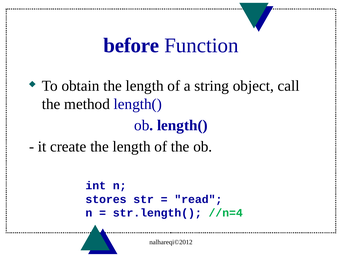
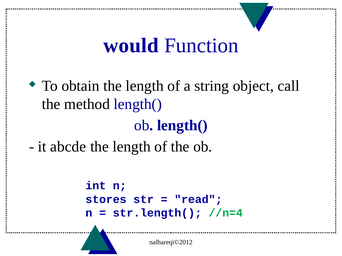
before: before -> would (131, 46)
create: create -> abcde (68, 147)
